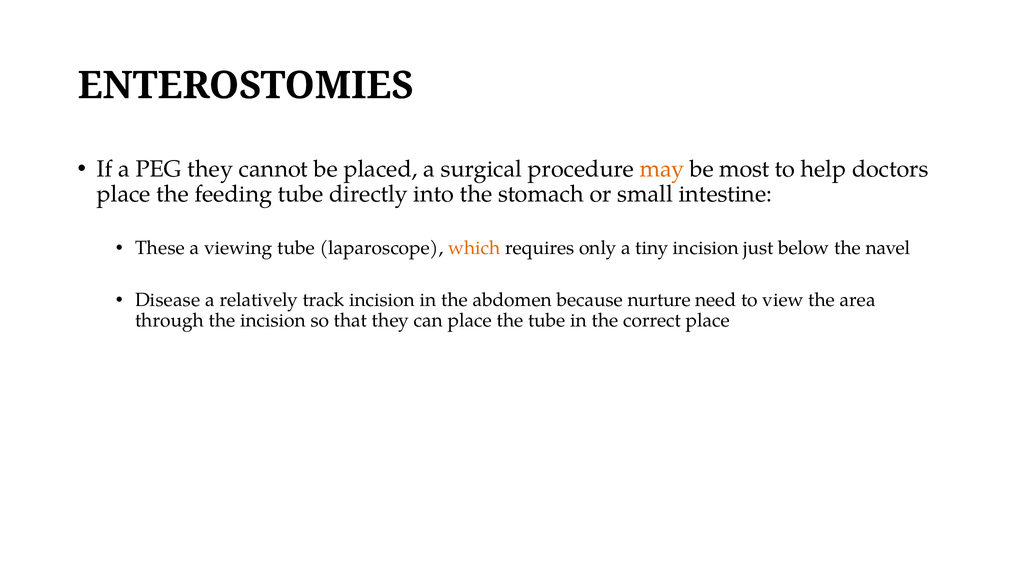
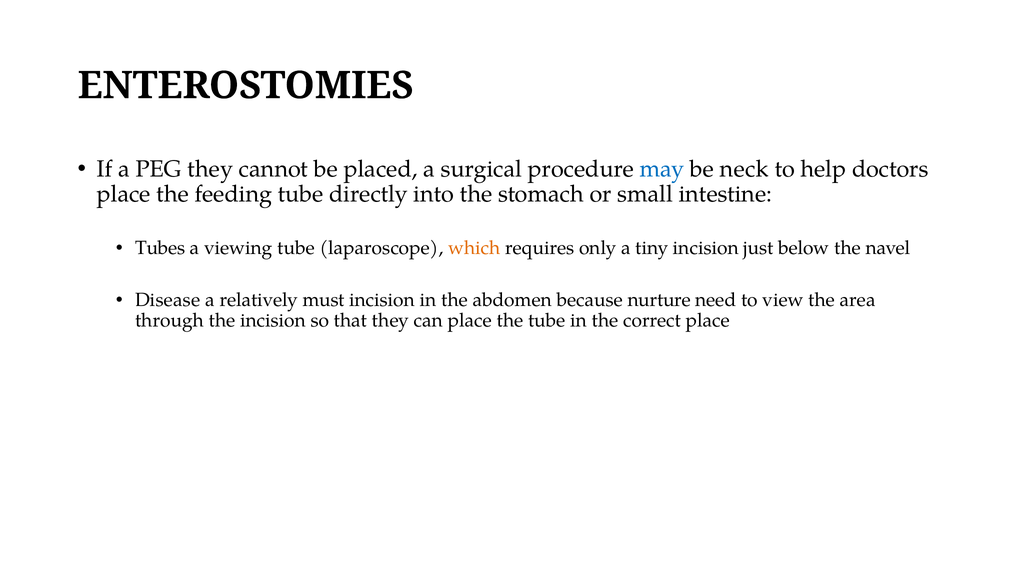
may colour: orange -> blue (662, 169)
most: most -> neck (744, 169)
These: These -> Tubes (160, 248)
track: track -> must (324, 300)
